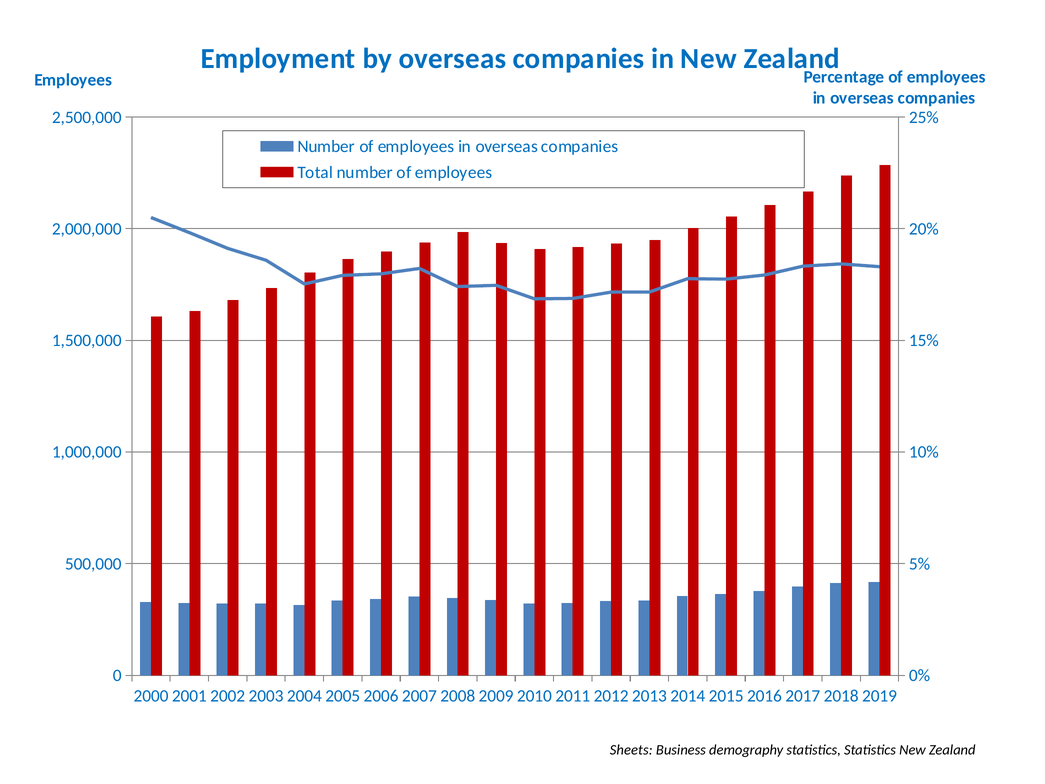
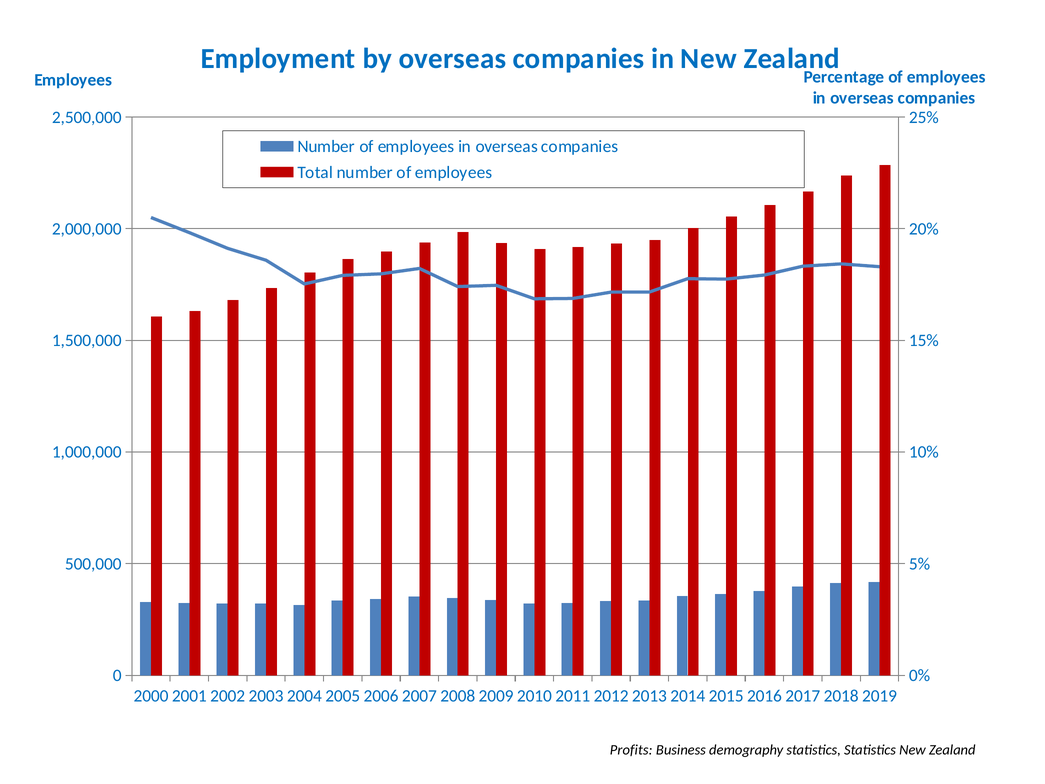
Sheets: Sheets -> Profits (631, 750)
